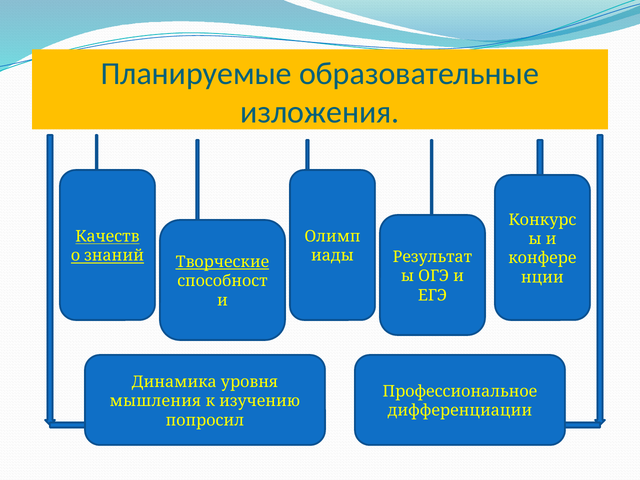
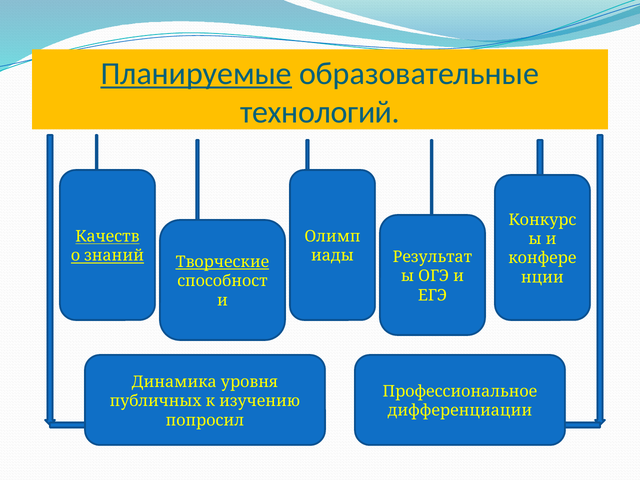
Планируемые underline: none -> present (196, 74)
изложения: изложения -> технологий (320, 112)
мышления: мышления -> публичных (156, 401)
